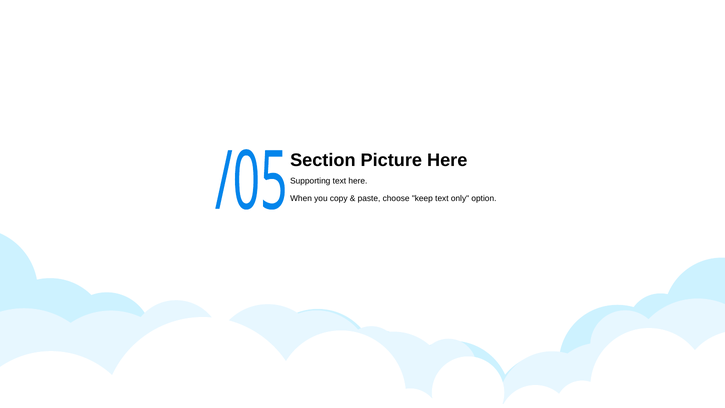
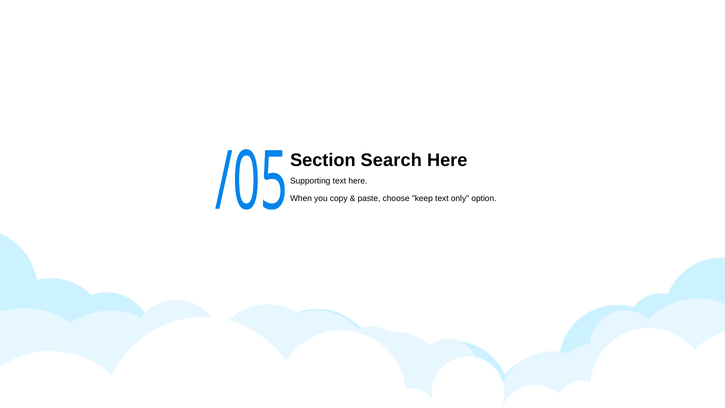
Picture: Picture -> Search (391, 160)
